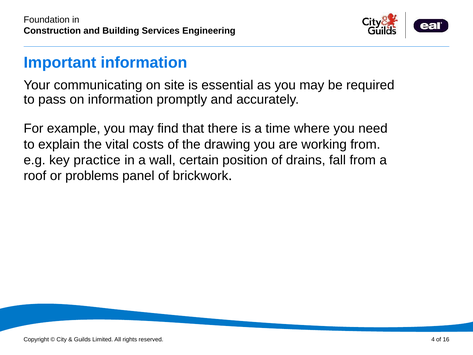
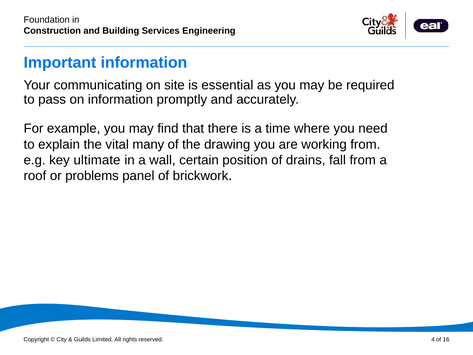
costs: costs -> many (148, 144)
practice: practice -> ultimate (97, 160)
